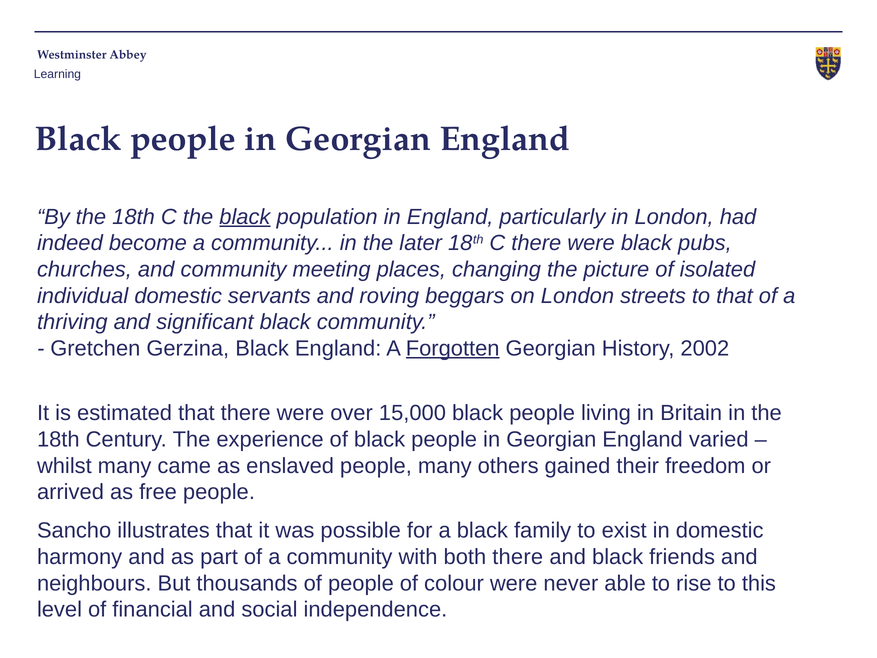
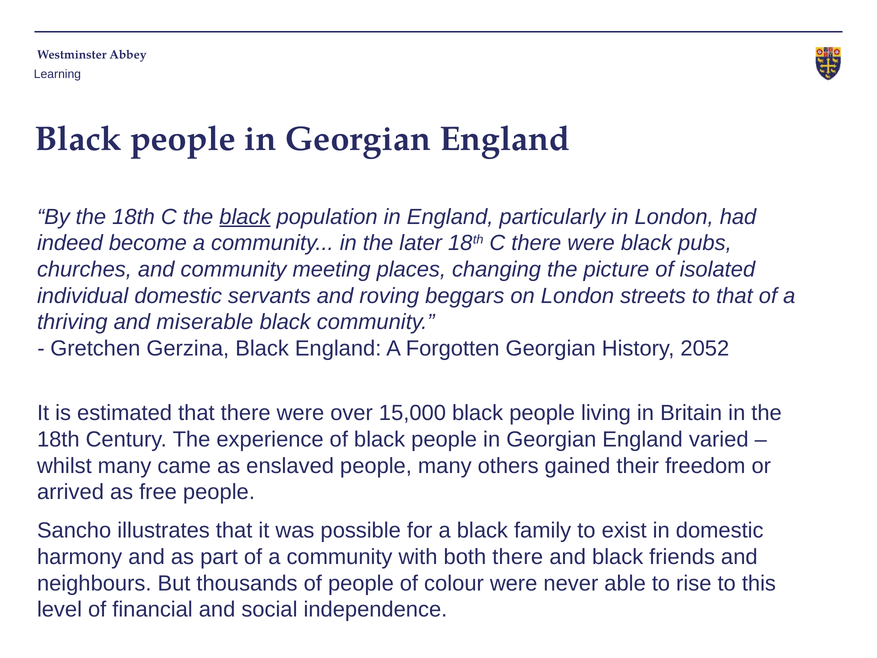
significant: significant -> miserable (205, 322)
Forgotten underline: present -> none (453, 348)
2002: 2002 -> 2052 (705, 348)
